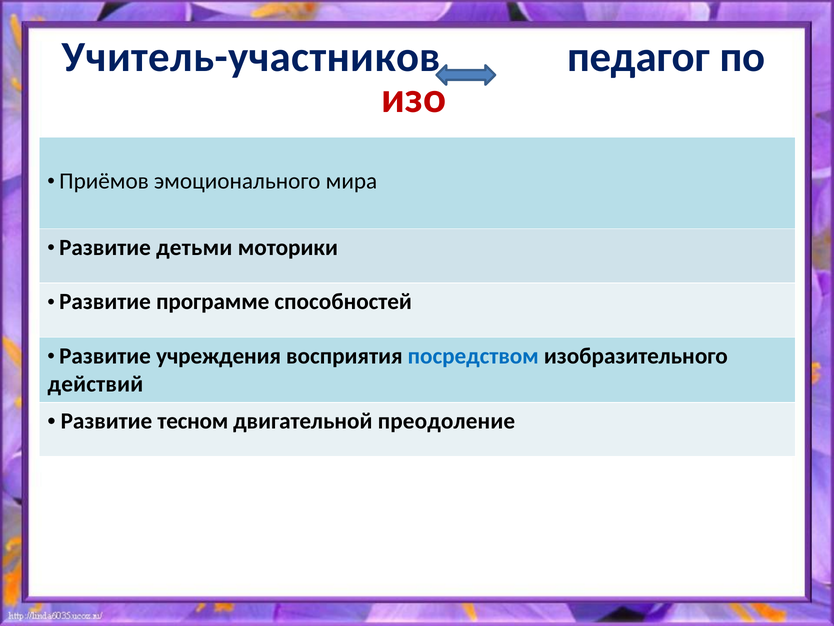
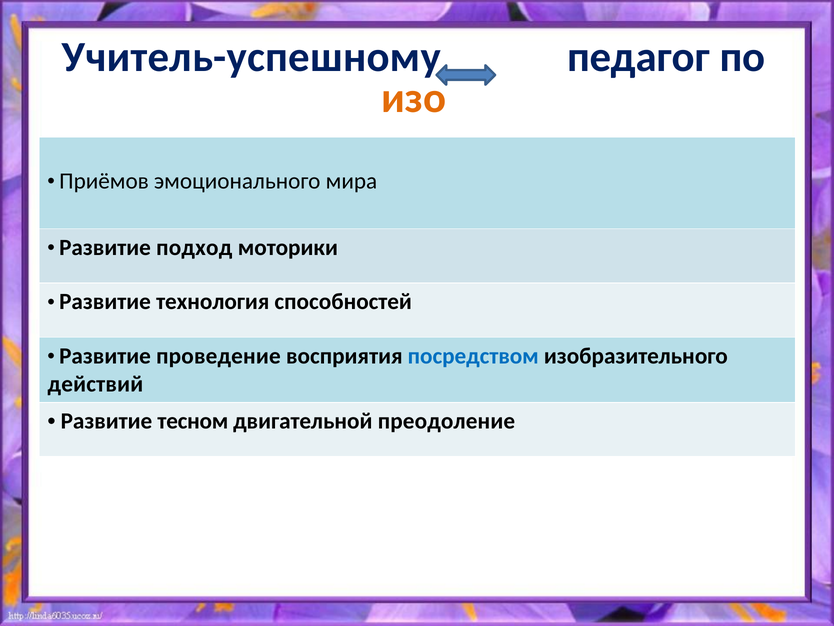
Учитель-участников: Учитель-участников -> Учитель-успешному (251, 57)
изо colour: red -> orange (414, 98)
детьми: детьми -> подход (194, 247)
программе: программе -> технология (213, 301)
учреждения: учреждения -> проведение (218, 356)
